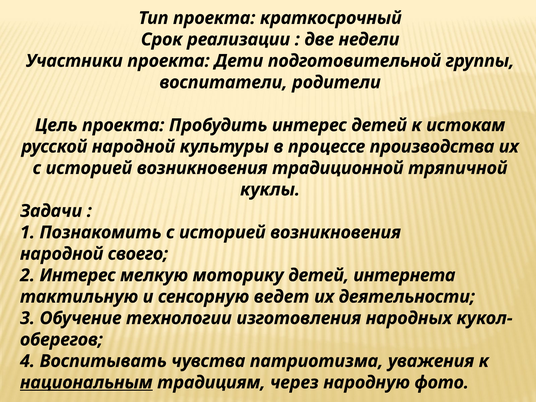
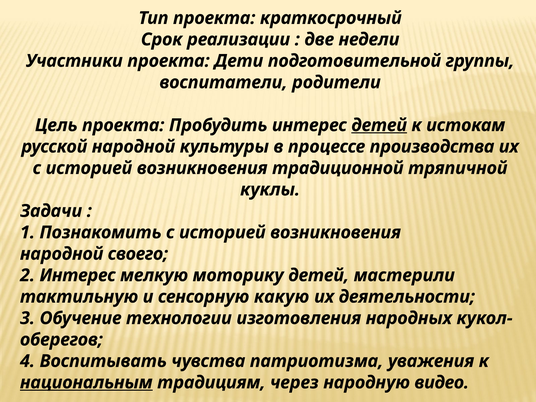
детей underline: none -> present (379, 125)
интернета: интернета -> мастерили (404, 275)
ведет: ведет -> какую (282, 297)
фото: фото -> видео (442, 383)
